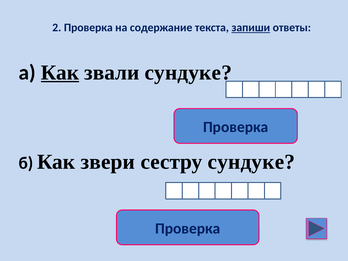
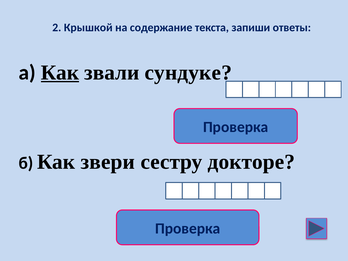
2 Проверка: Проверка -> Крышкой (88, 28)
запиши underline: present -> none (251, 28)
сестру сундуке: сундуке -> докторе (251, 162)
